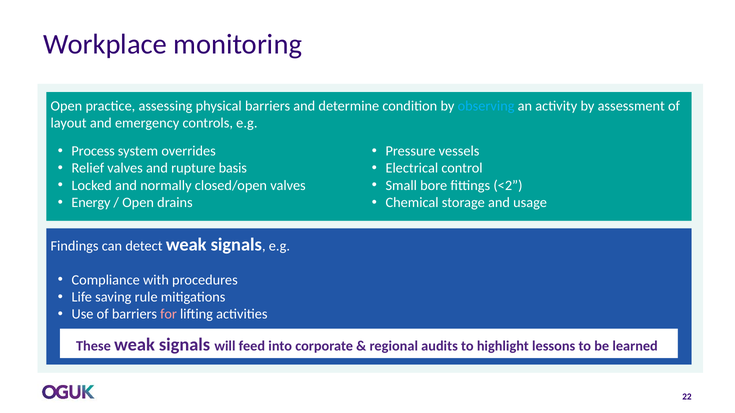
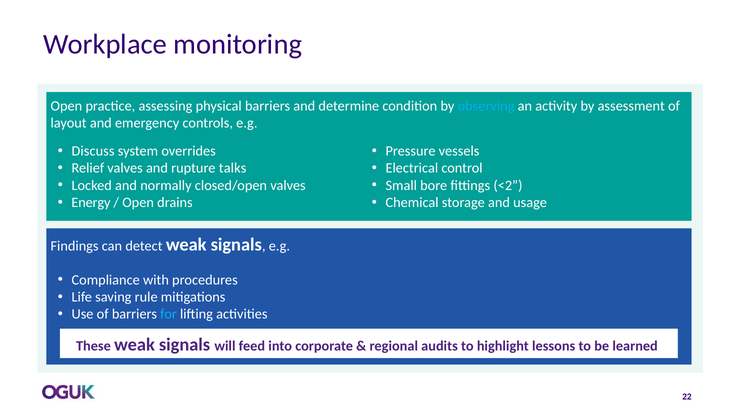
Process: Process -> Discuss (93, 151)
basis: basis -> talks (233, 168)
for colour: pink -> light blue (169, 315)
